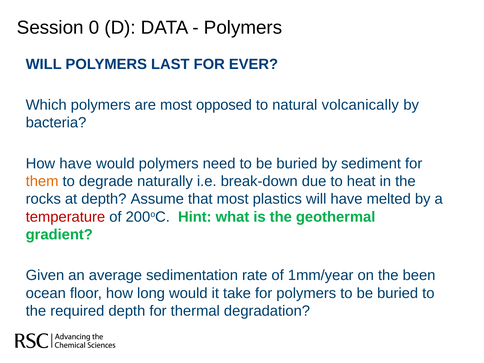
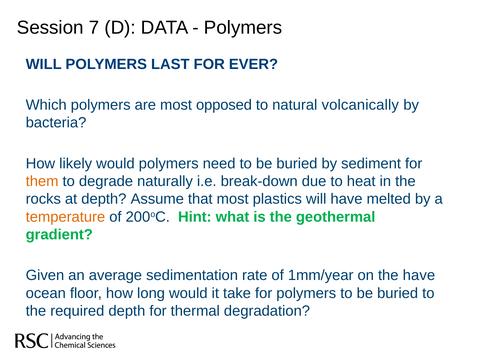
0: 0 -> 7 (94, 28)
How have: have -> likely (76, 164)
temperature colour: red -> orange (65, 217)
the been: been -> have (419, 275)
